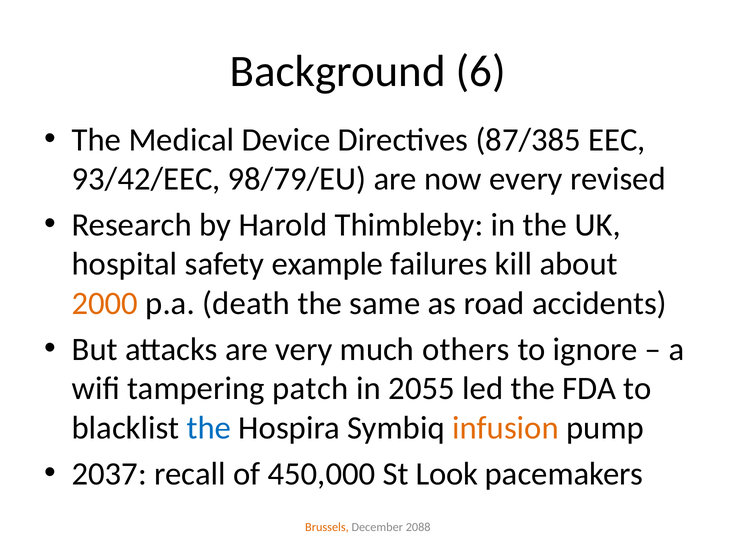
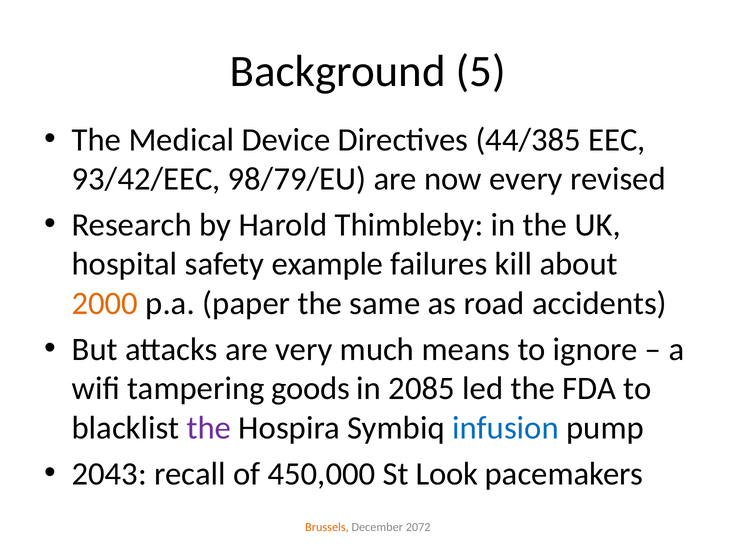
6: 6 -> 5 (481, 71)
87/385: 87/385 -> 44/385 (528, 140)
death: death -> paper (246, 303)
others: others -> means (466, 349)
patch: patch -> goods (311, 389)
2055: 2055 -> 2085 (422, 389)
the colour: blue -> purple (209, 428)
infusion colour: orange -> blue (505, 428)
2037: 2037 -> 2043 (109, 474)
2088: 2088 -> 2072 (418, 527)
